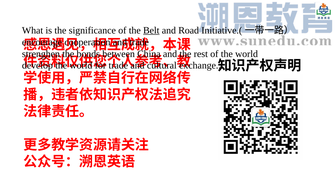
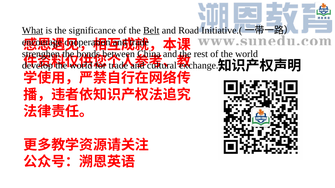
What underline: none -> present (33, 30)
